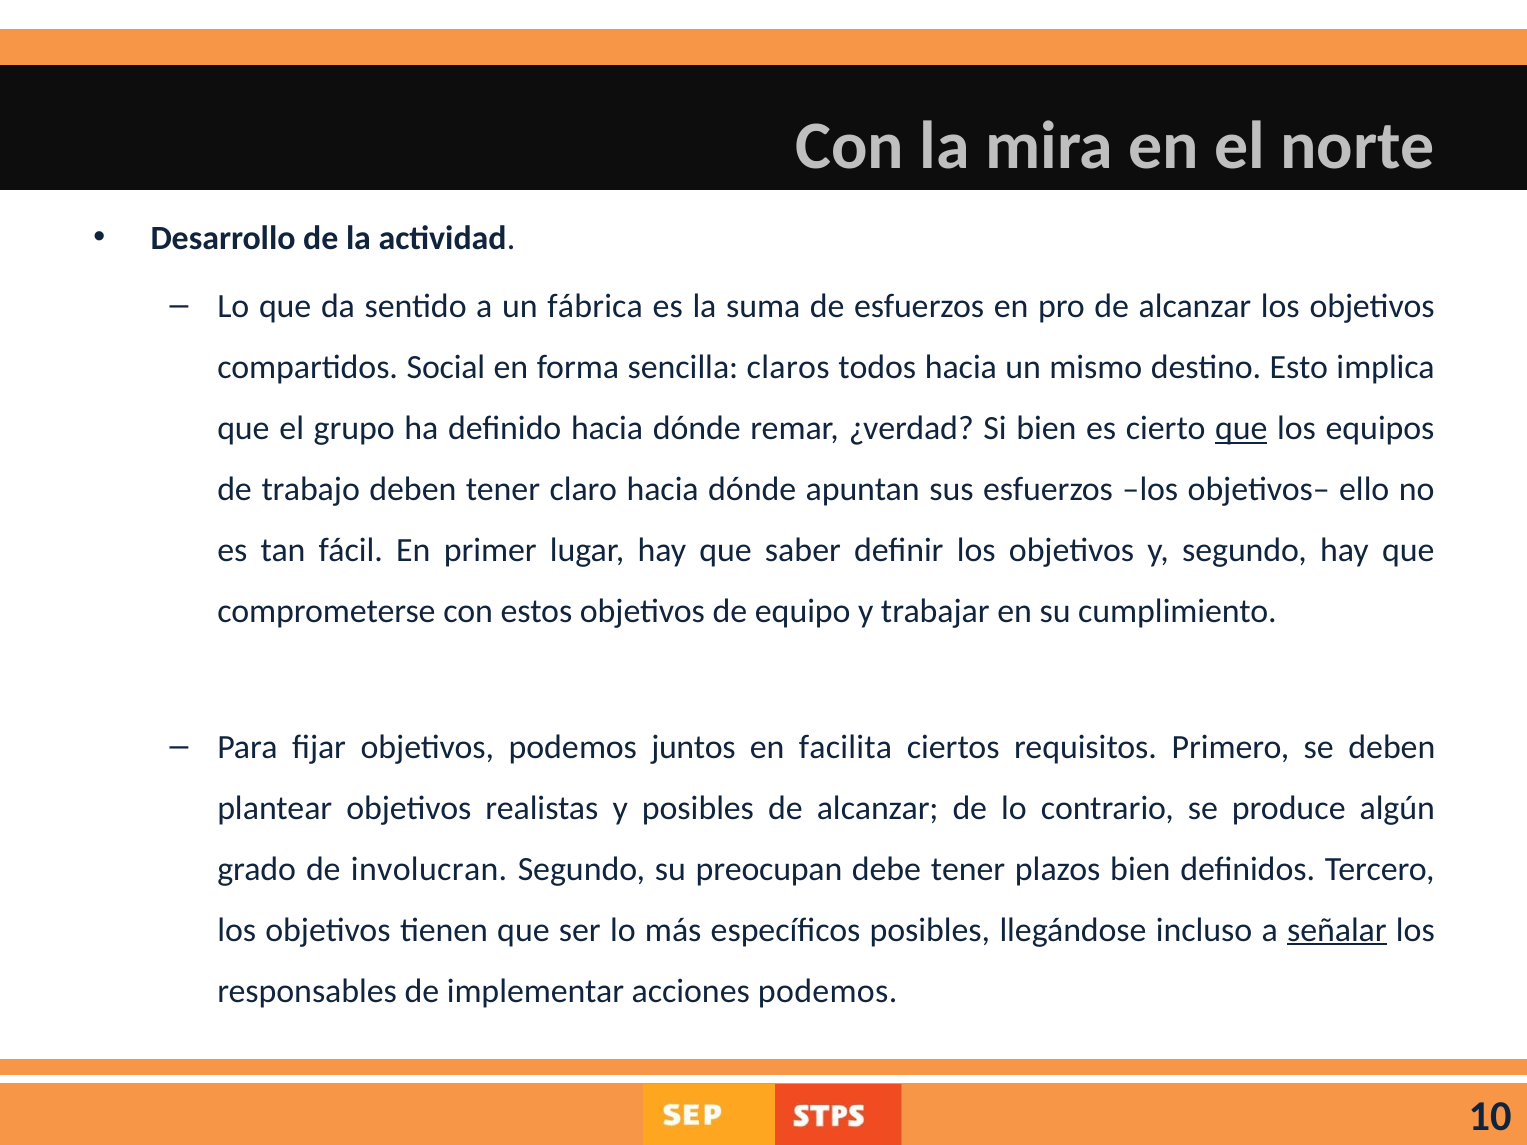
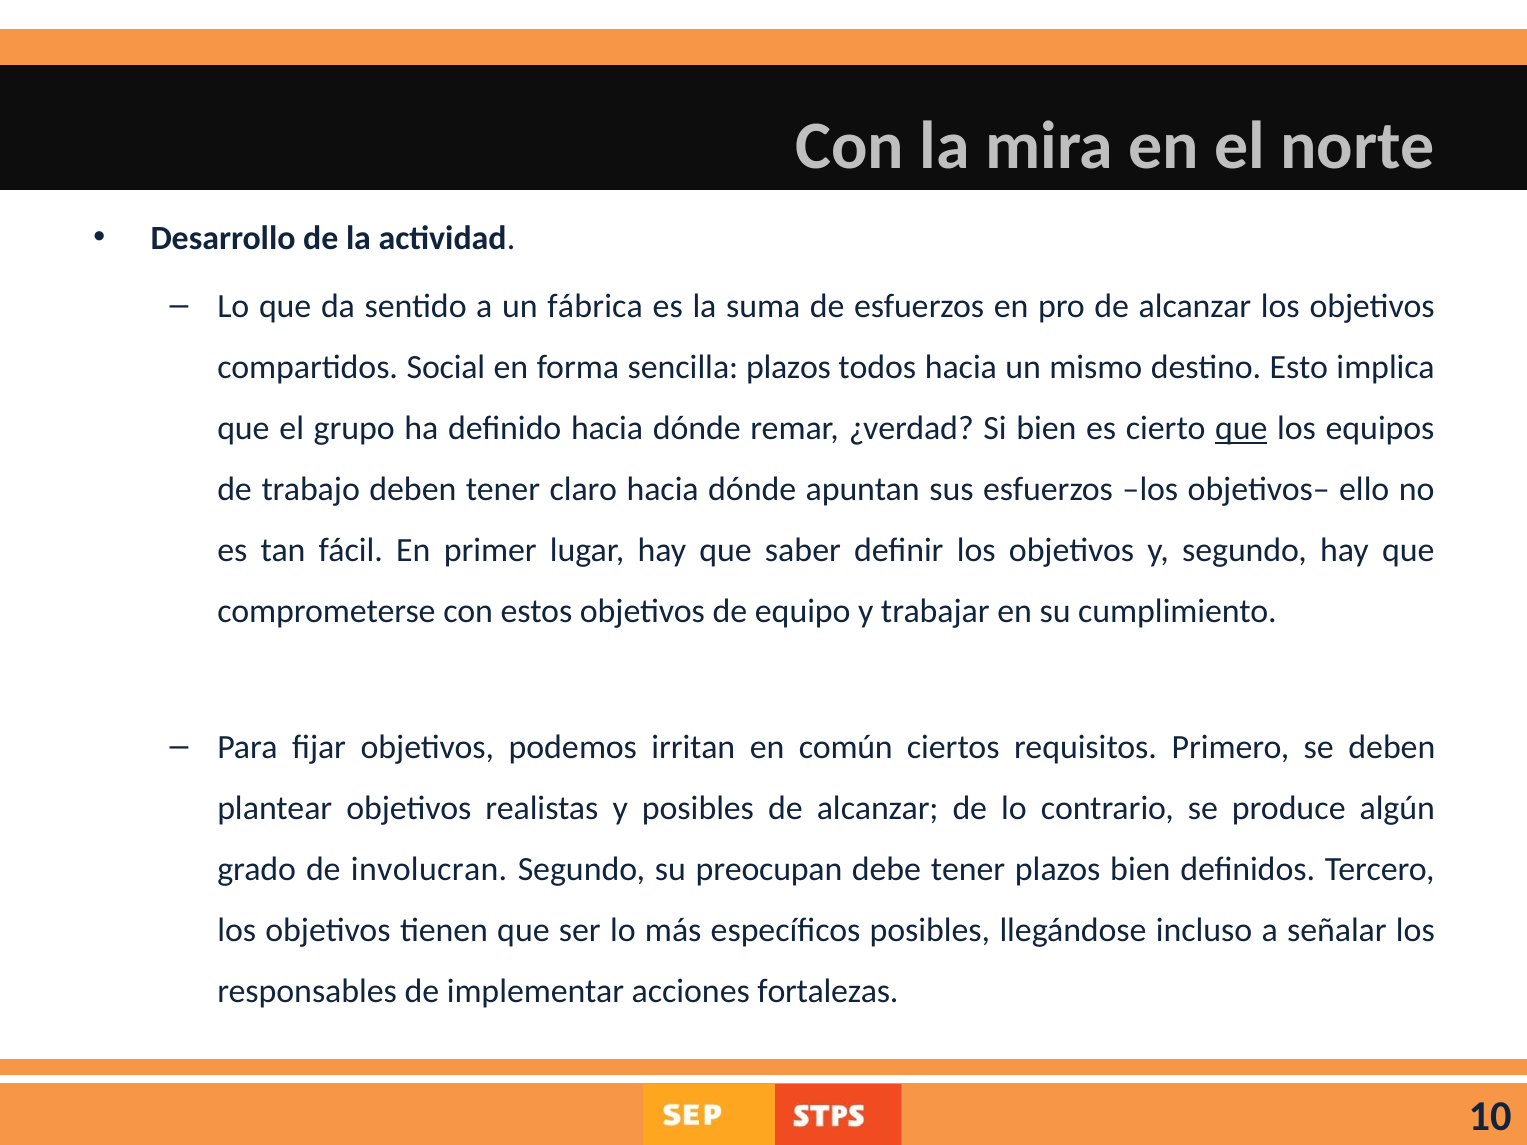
sencilla claros: claros -> plazos (789, 367)
juntos: juntos -> irritan (693, 747)
facilita: facilita -> común (846, 747)
señalar underline: present -> none (1337, 930)
acciones podemos: podemos -> fortalezas (828, 991)
